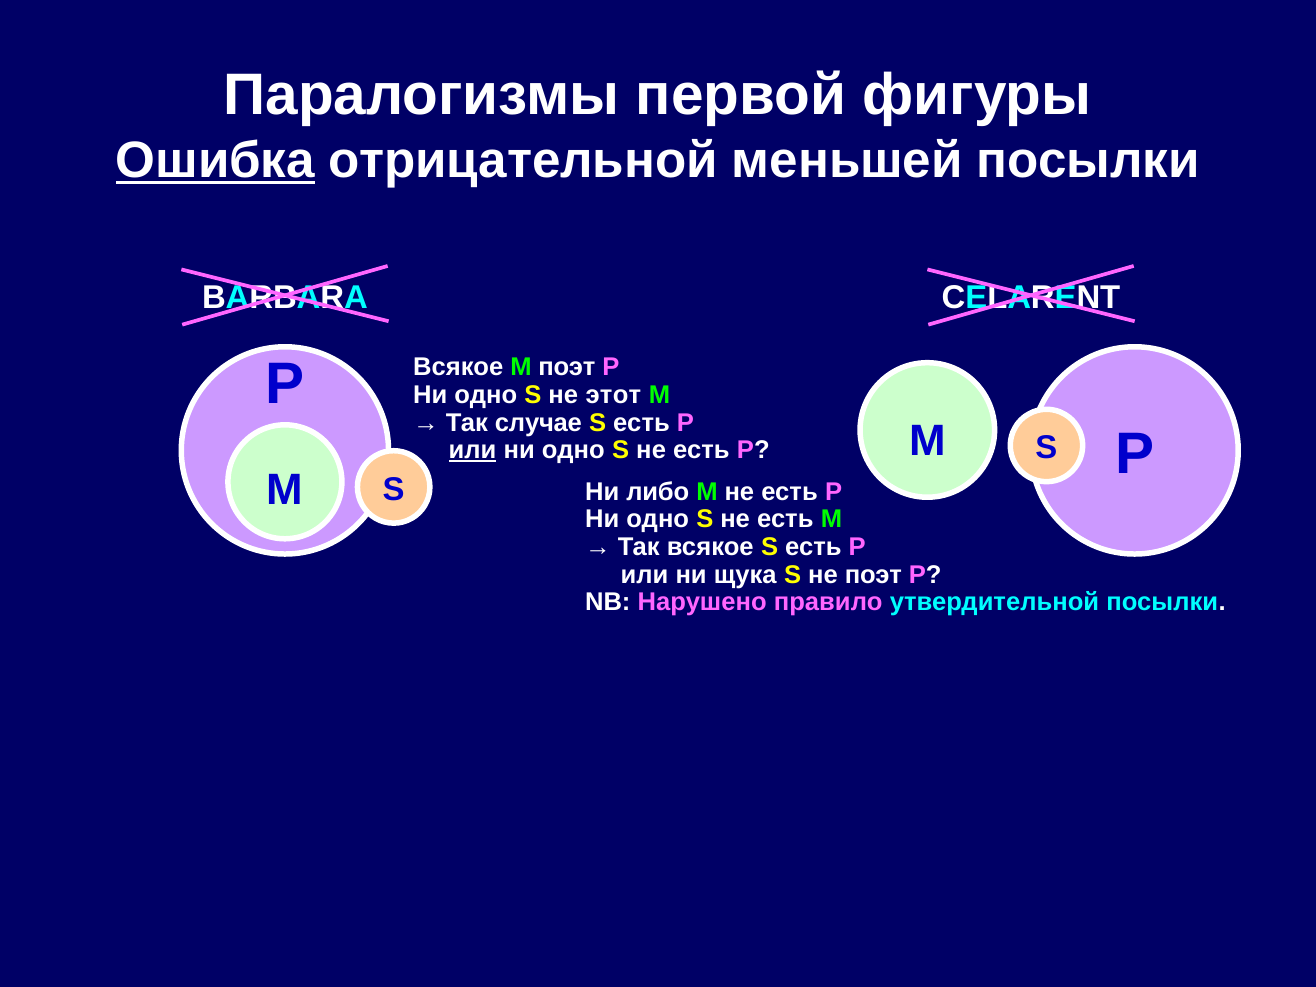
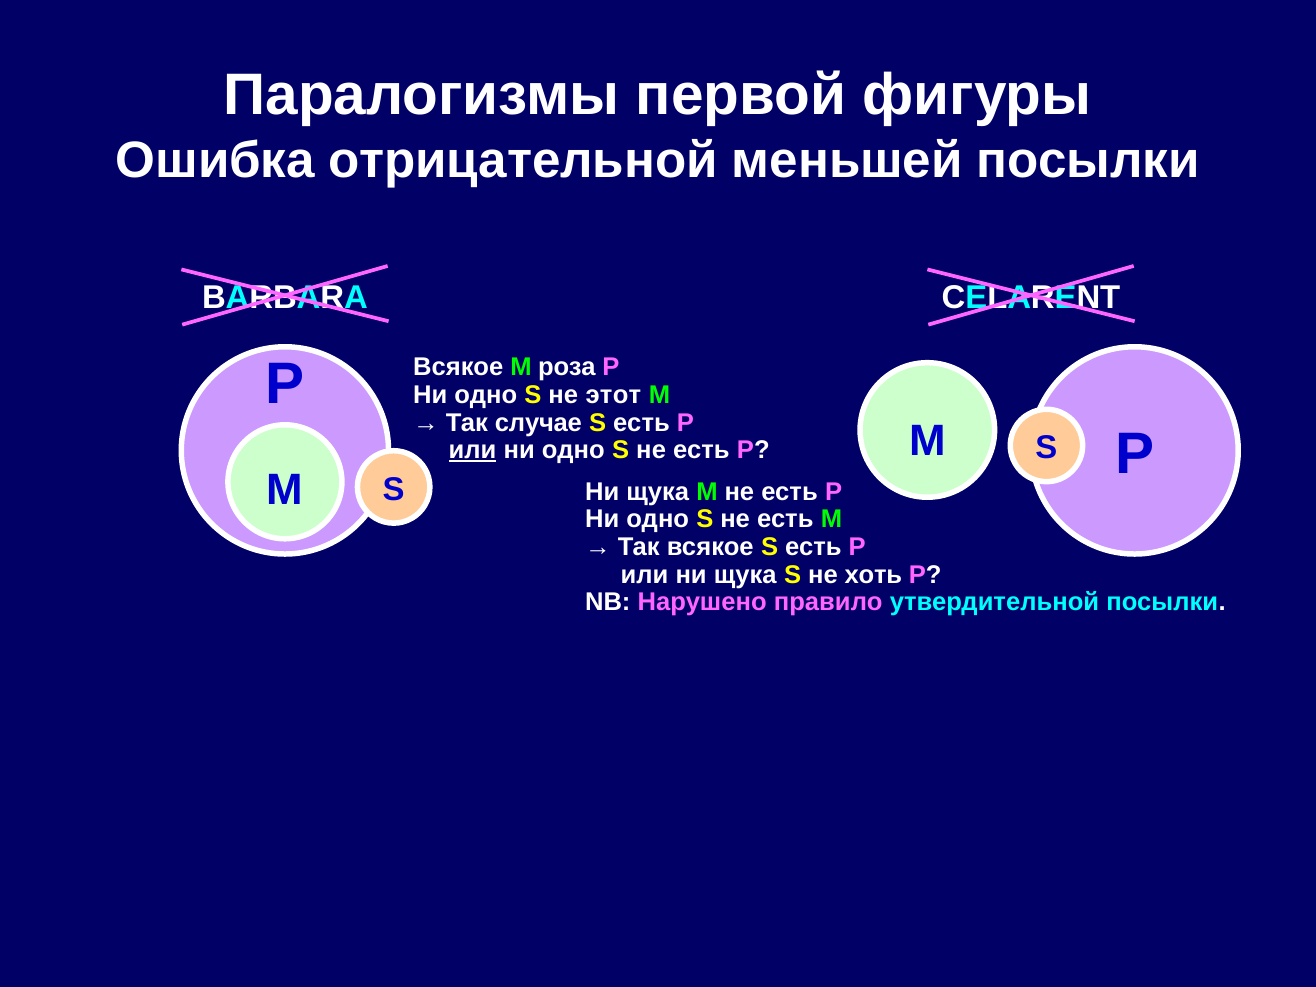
Ошибка underline: present -> none (215, 160)
M поэт: поэт -> роза (567, 367)
либо: либо -> щука (658, 492)
не поэт: поэт -> хоть (873, 575)
